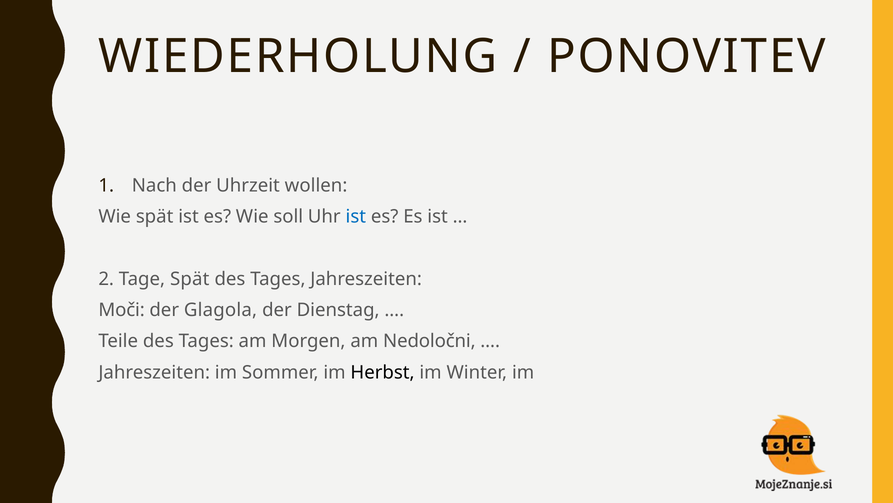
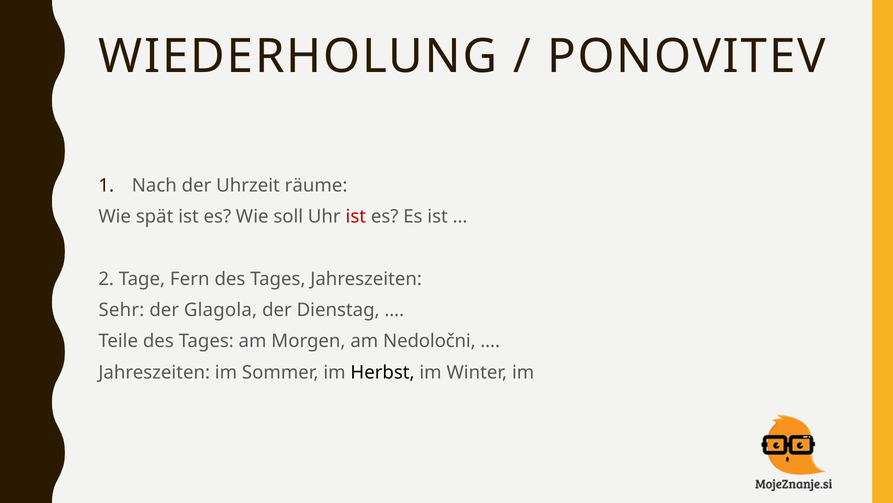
wollen: wollen -> räume (316, 185)
ist colour: blue -> red (356, 217)
Tage Spät: Spät -> Fern (190, 279)
Moči: Moči -> Sehr (121, 310)
